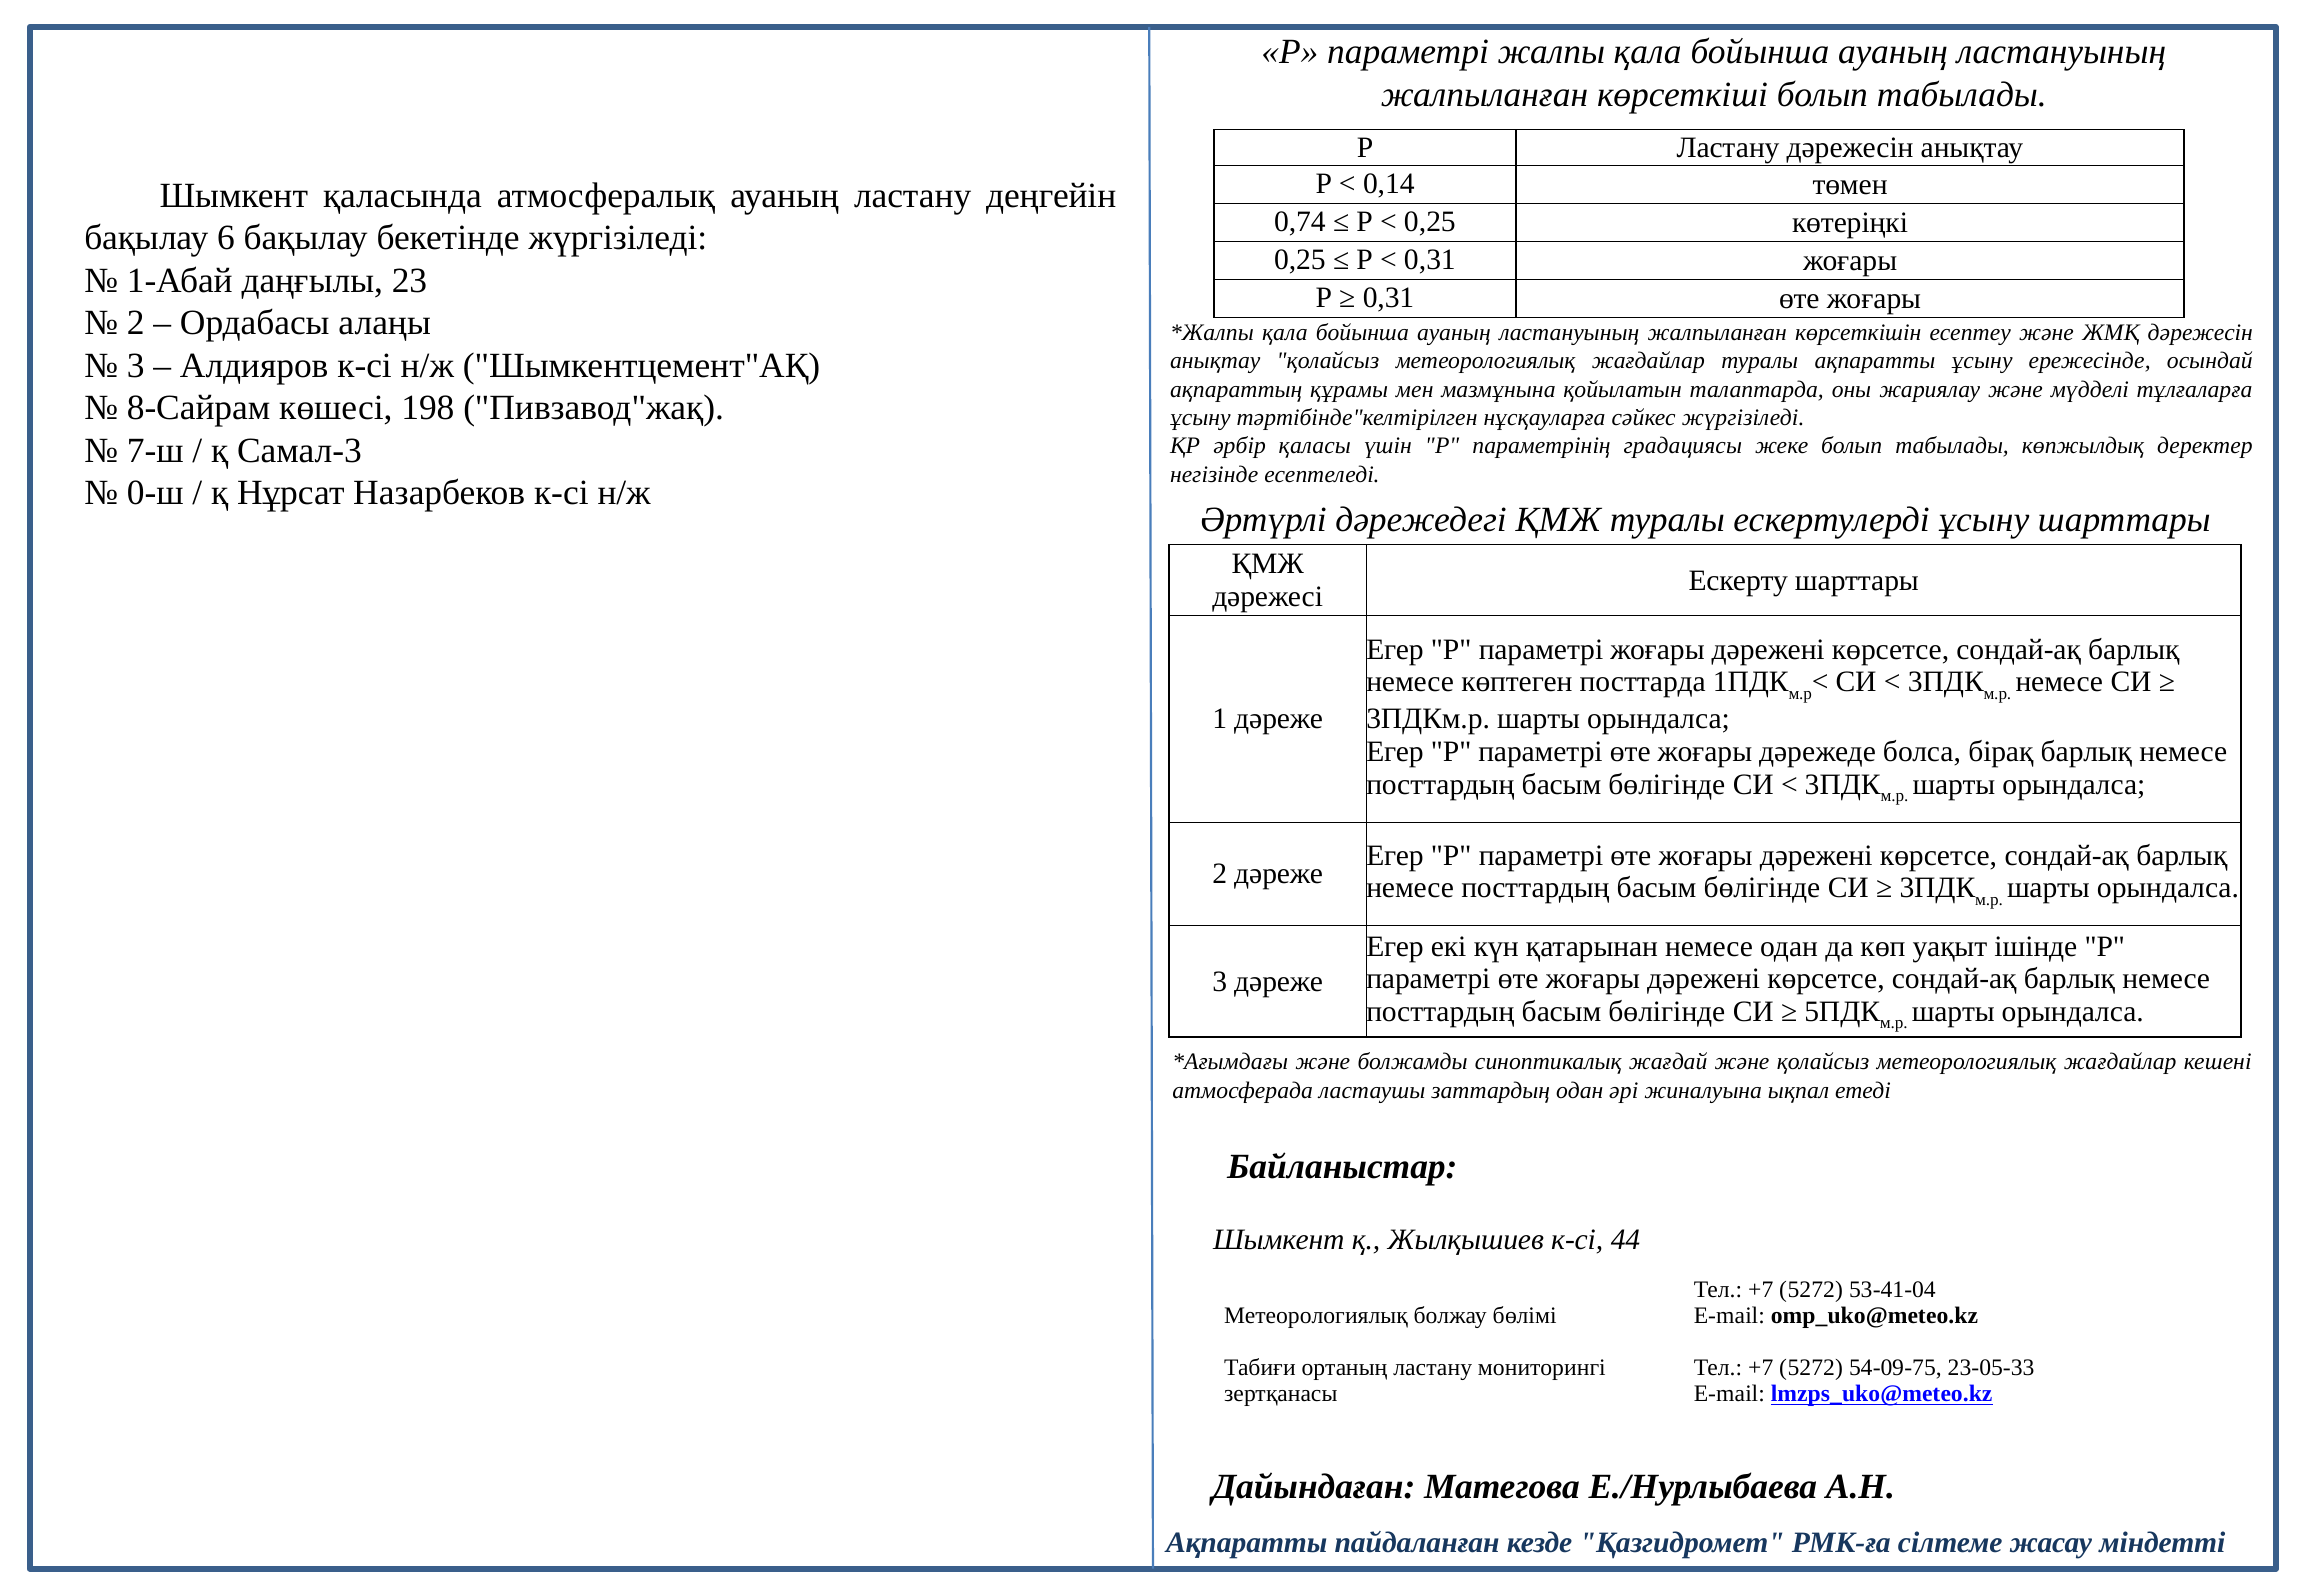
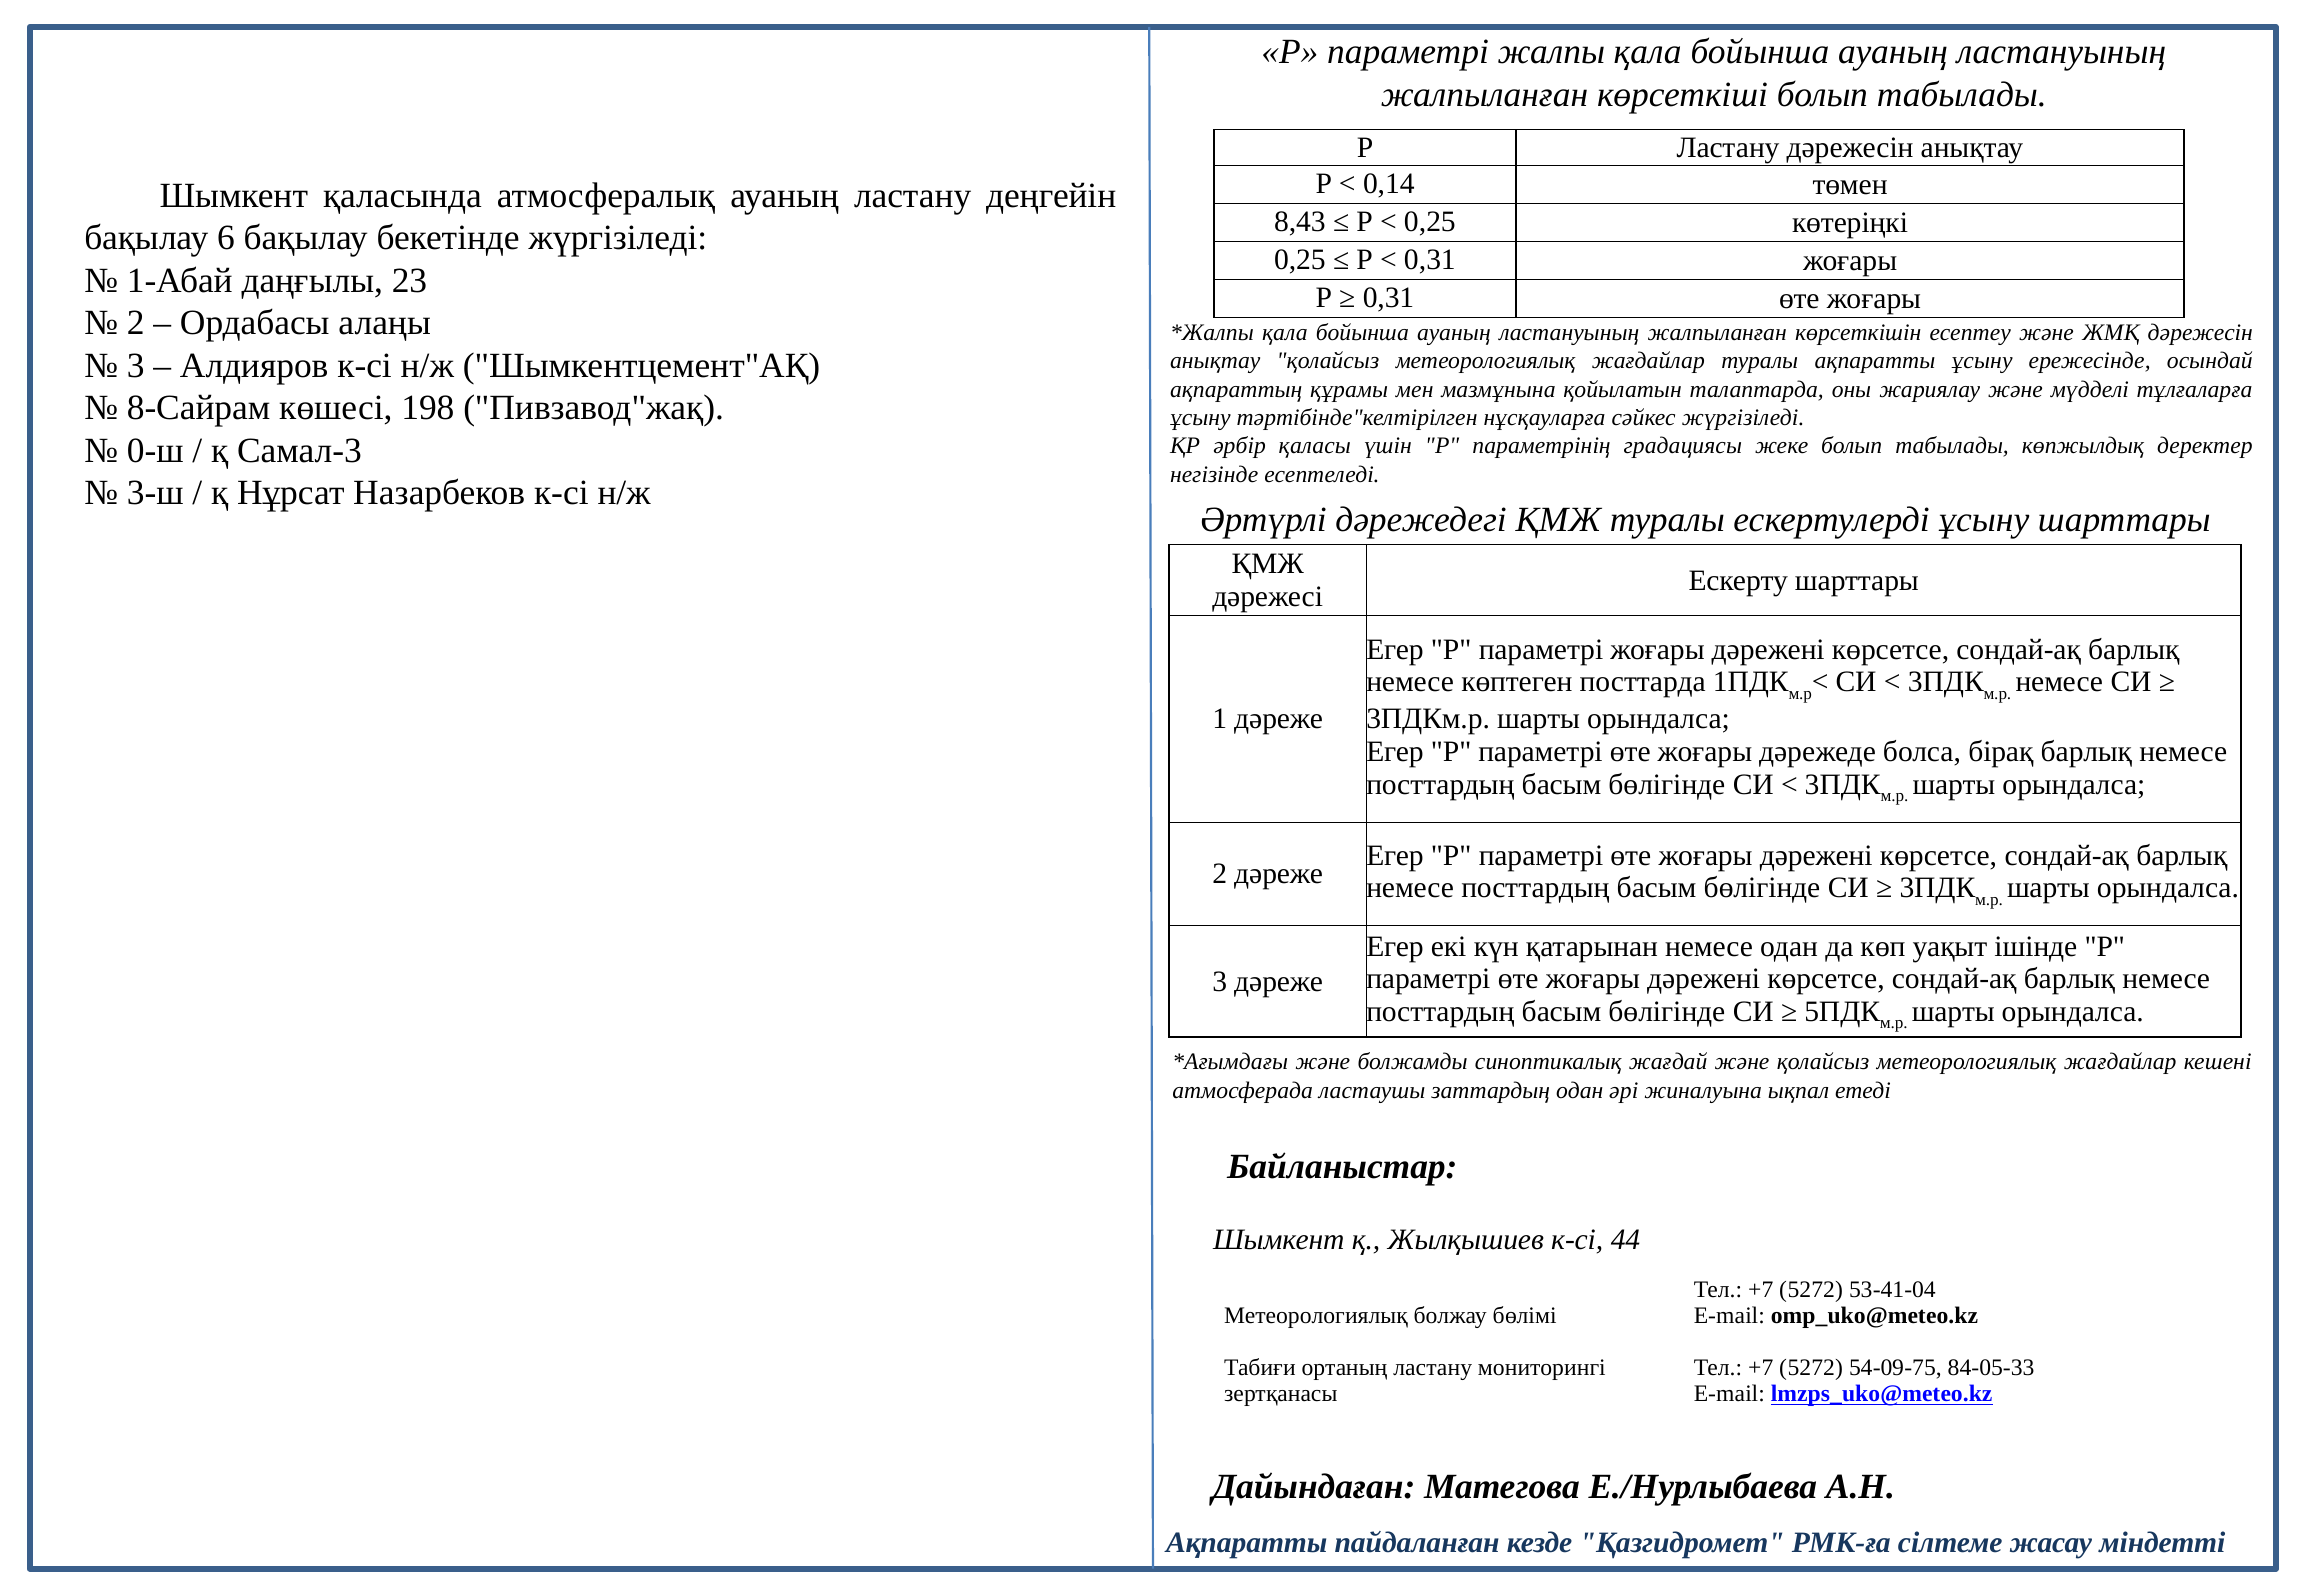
0,74: 0,74 -> 8,43 (1300, 222)
7-ш: 7-ш -> 0-ш (155, 451)
0-ш: 0-ш -> 3-ш (155, 493)
23-05-33: 23-05-33 -> 84-05-33 (1991, 1368)
